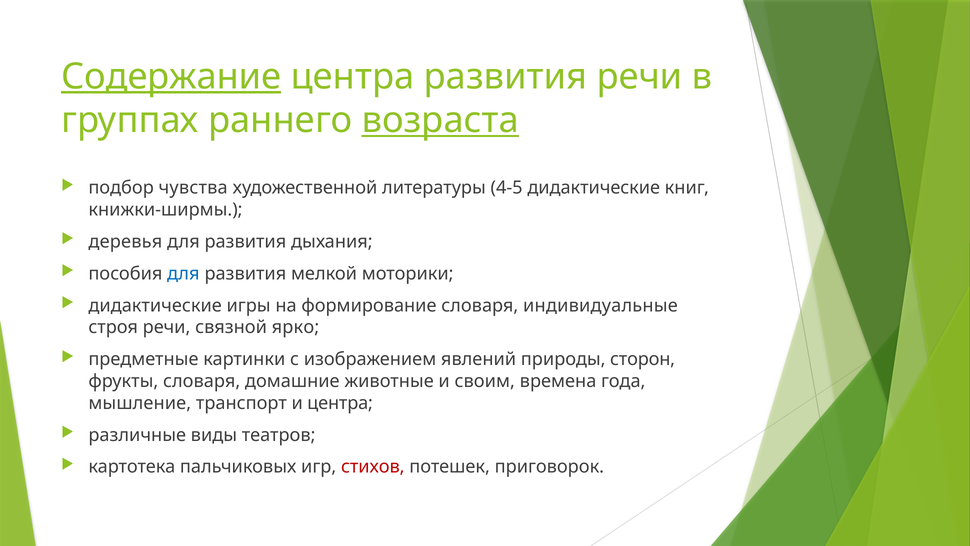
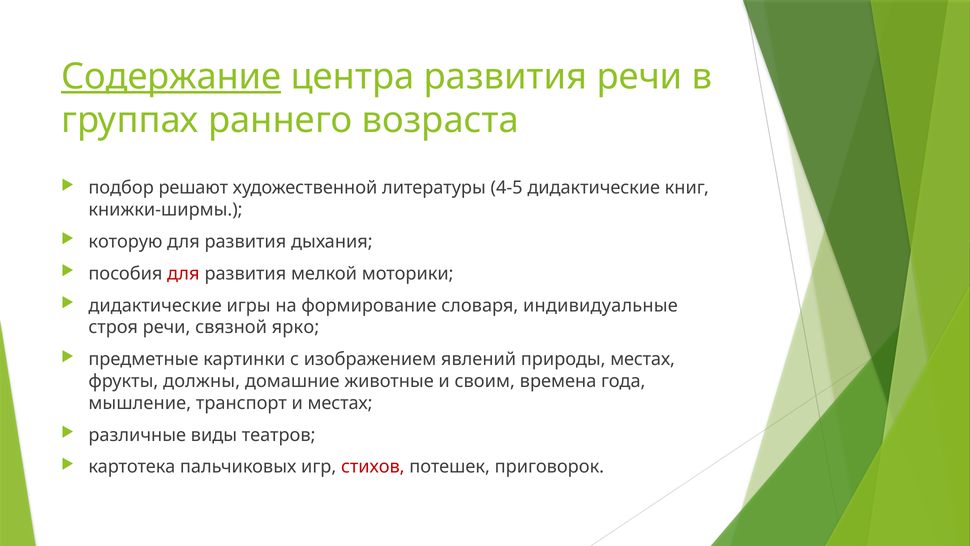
возраста underline: present -> none (440, 120)
чувства: чувства -> решают (193, 188)
деревья: деревья -> которую (125, 241)
для colour: blue -> red (183, 273)
природы сторон: сторон -> местах (643, 359)
фрукты словаря: словаря -> должны (202, 381)
и центра: центра -> местах (340, 403)
